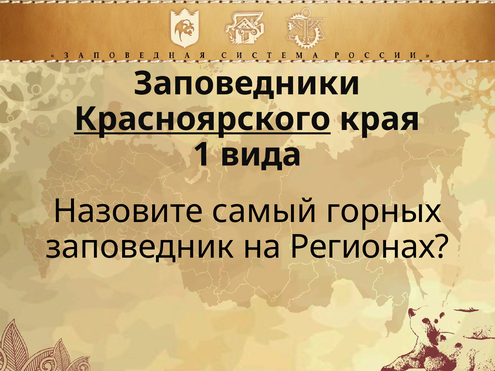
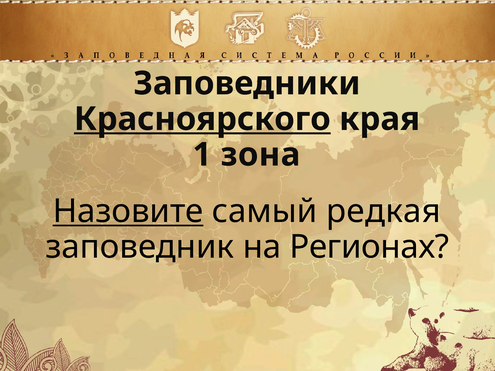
вида: вида -> зона (260, 155)
Назовите underline: none -> present (128, 211)
горных: горных -> редкая (384, 211)
